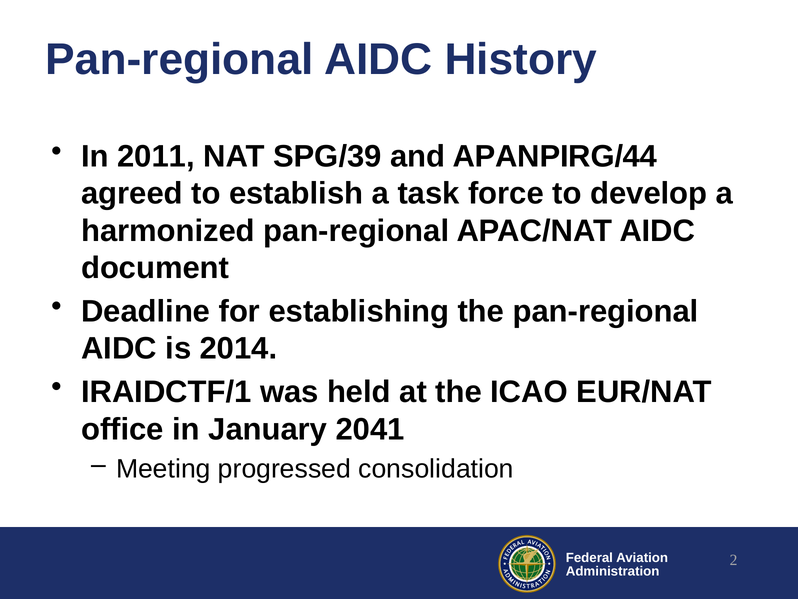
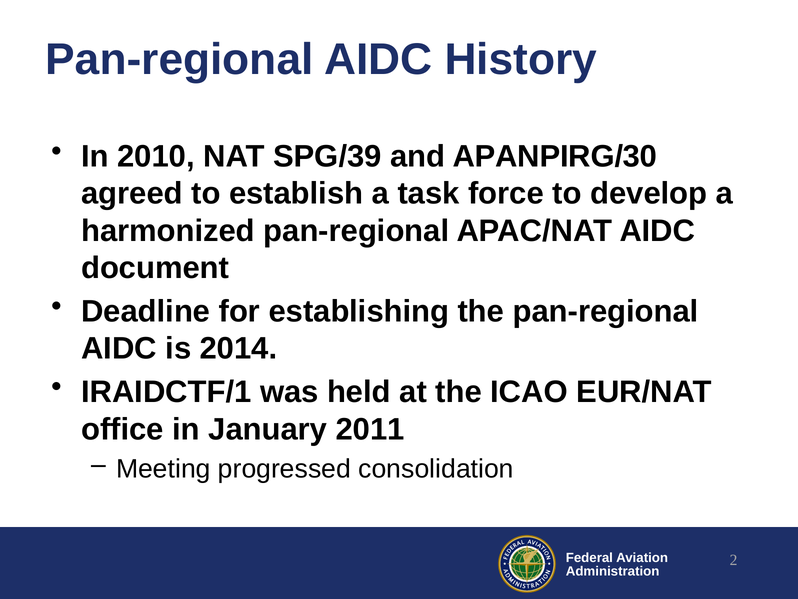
2011: 2011 -> 2010 (156, 156)
APANPIRG/44: APANPIRG/44 -> APANPIRG/30 (555, 156)
2041: 2041 -> 2011 (370, 429)
